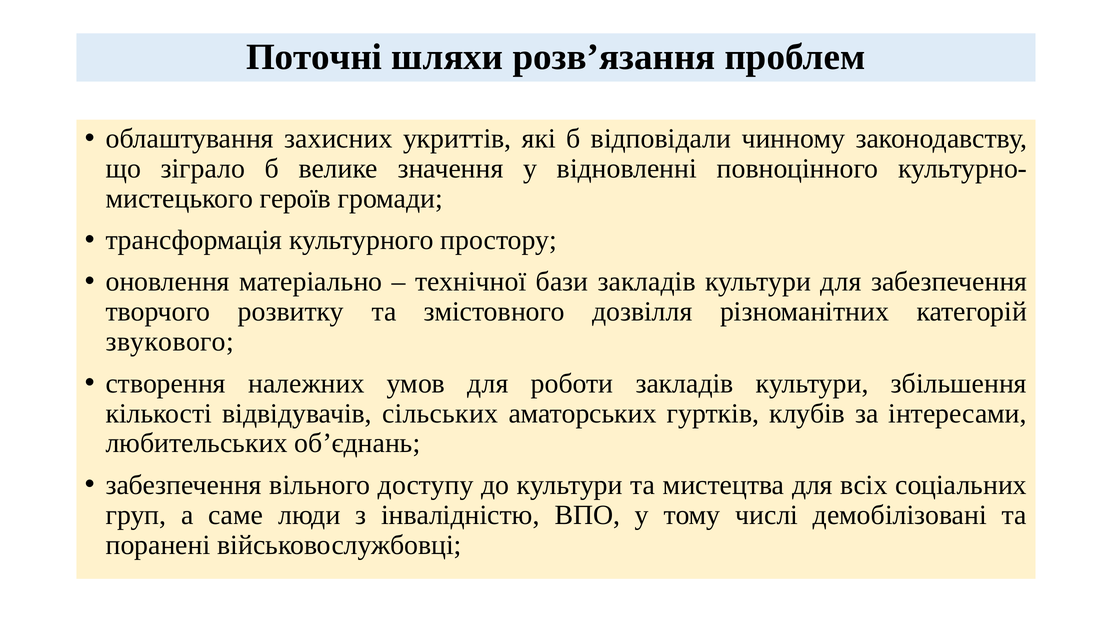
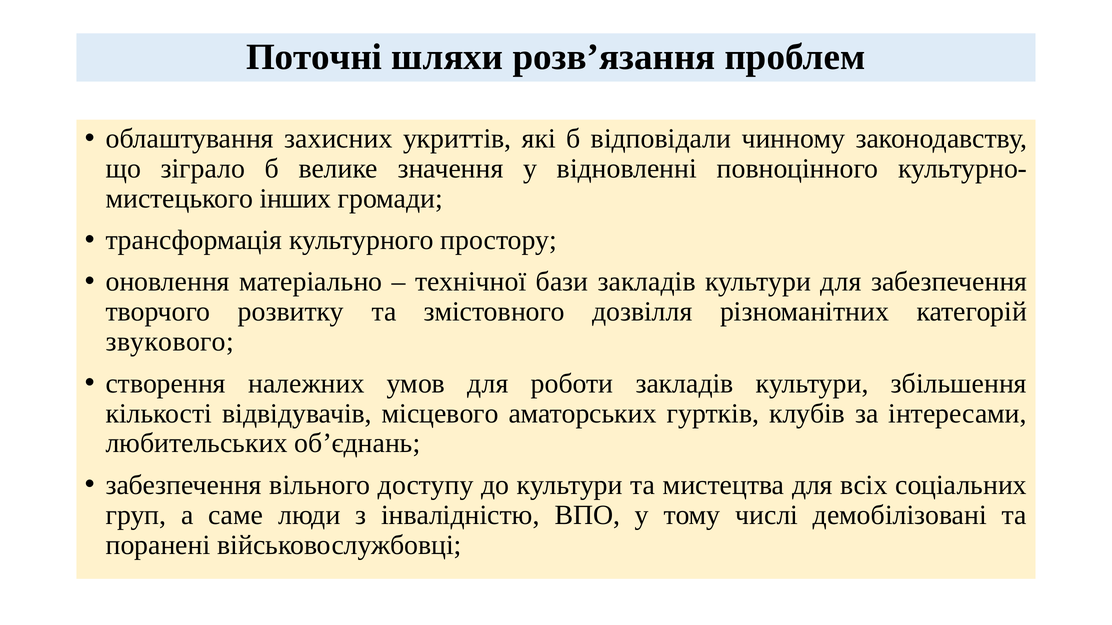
героїв: героїв -> інших (296, 199)
сільських: сільських -> місцевого (440, 414)
